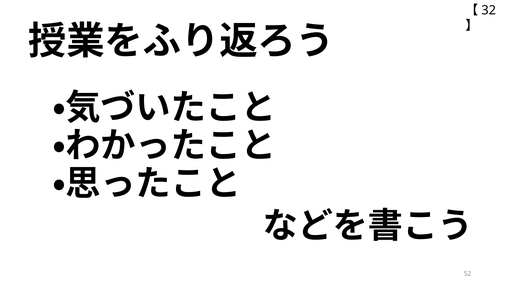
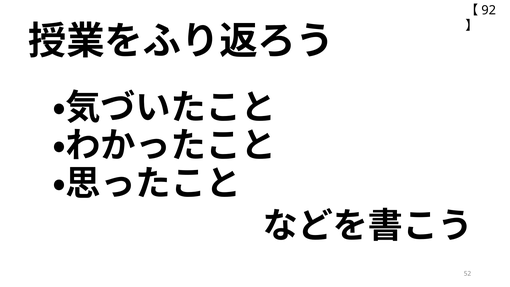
32: 32 -> 92 (489, 10)
